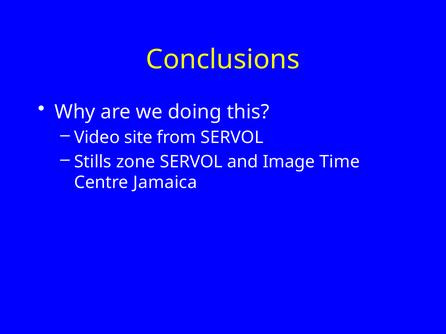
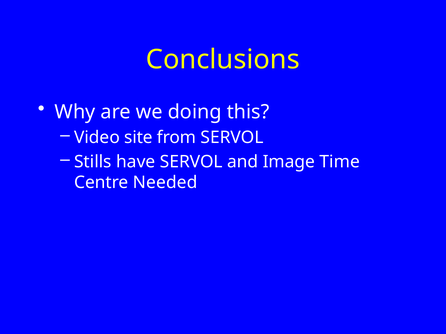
zone: zone -> have (136, 162)
Jamaica: Jamaica -> Needed (165, 183)
